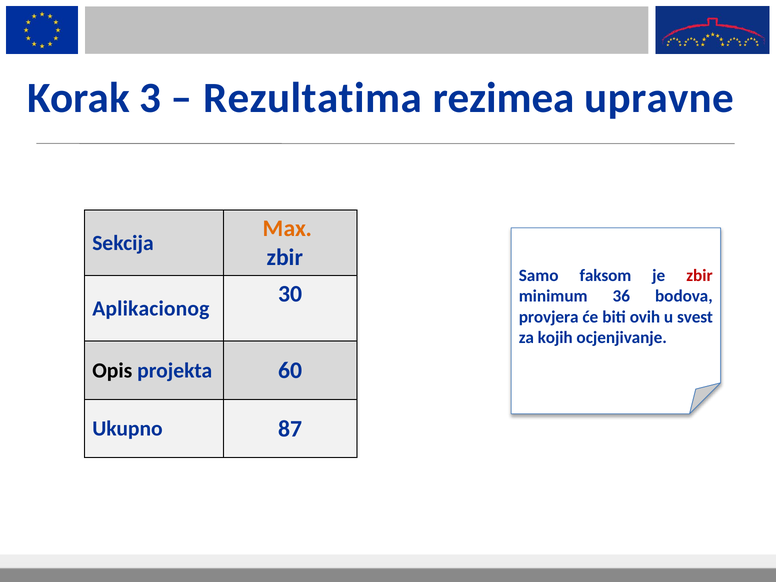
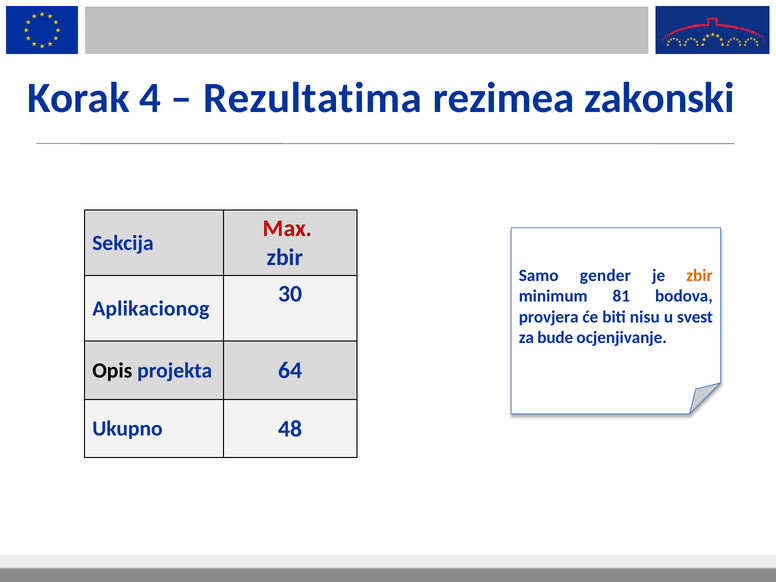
3: 3 -> 4 (150, 98)
upravne: upravne -> zakonski (659, 98)
Max colour: orange -> red (288, 229)
faksom: faksom -> gender (605, 276)
zbir colour: red -> orange (699, 276)
36: 36 -> 81 (621, 296)
ovih: ovih -> nisu (645, 317)
kojih: kojih -> bude (555, 338)
60: 60 -> 64 (290, 371)
87: 87 -> 48 (290, 429)
